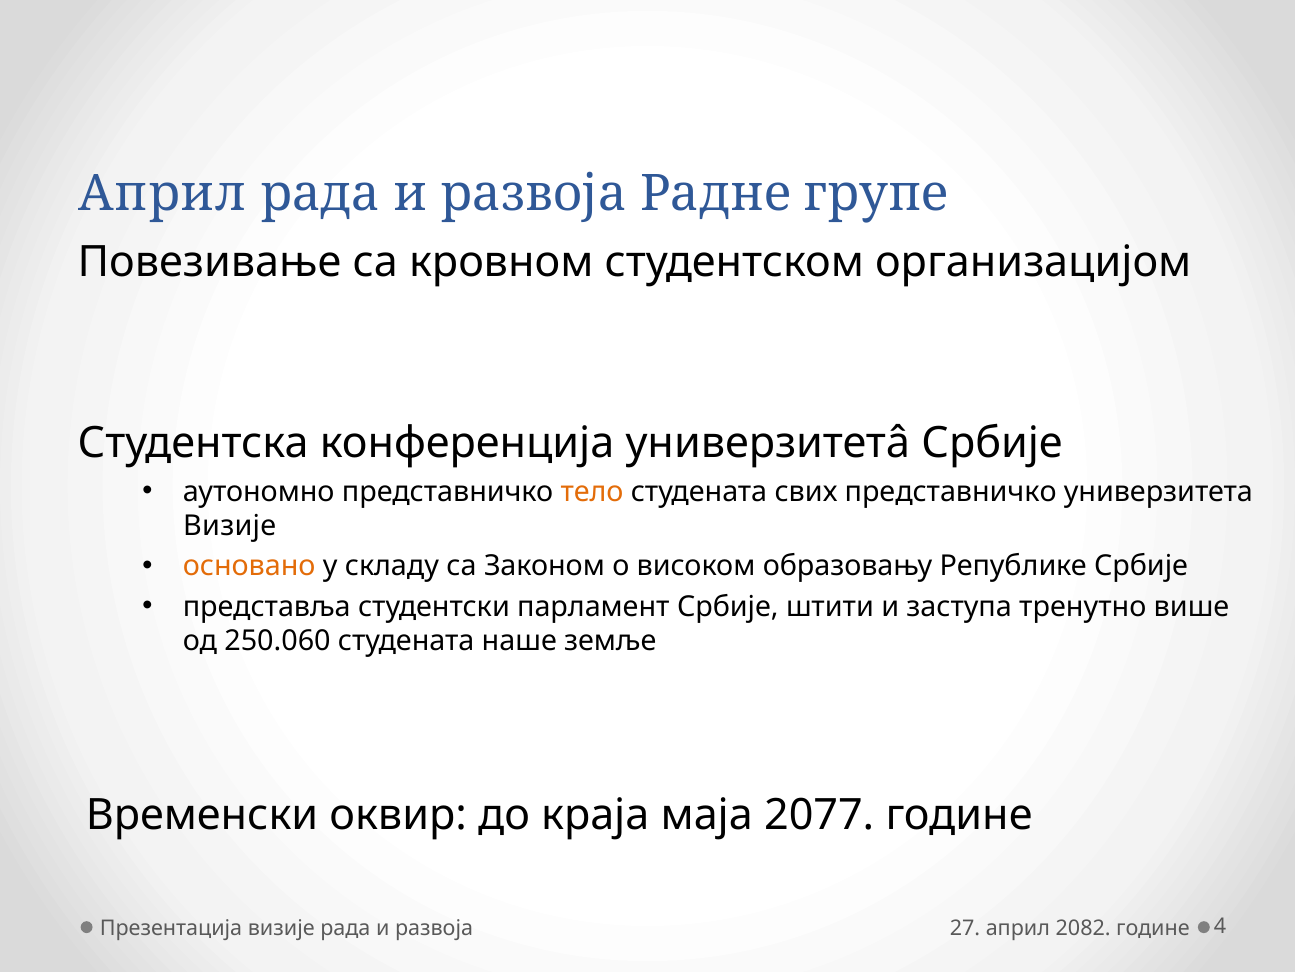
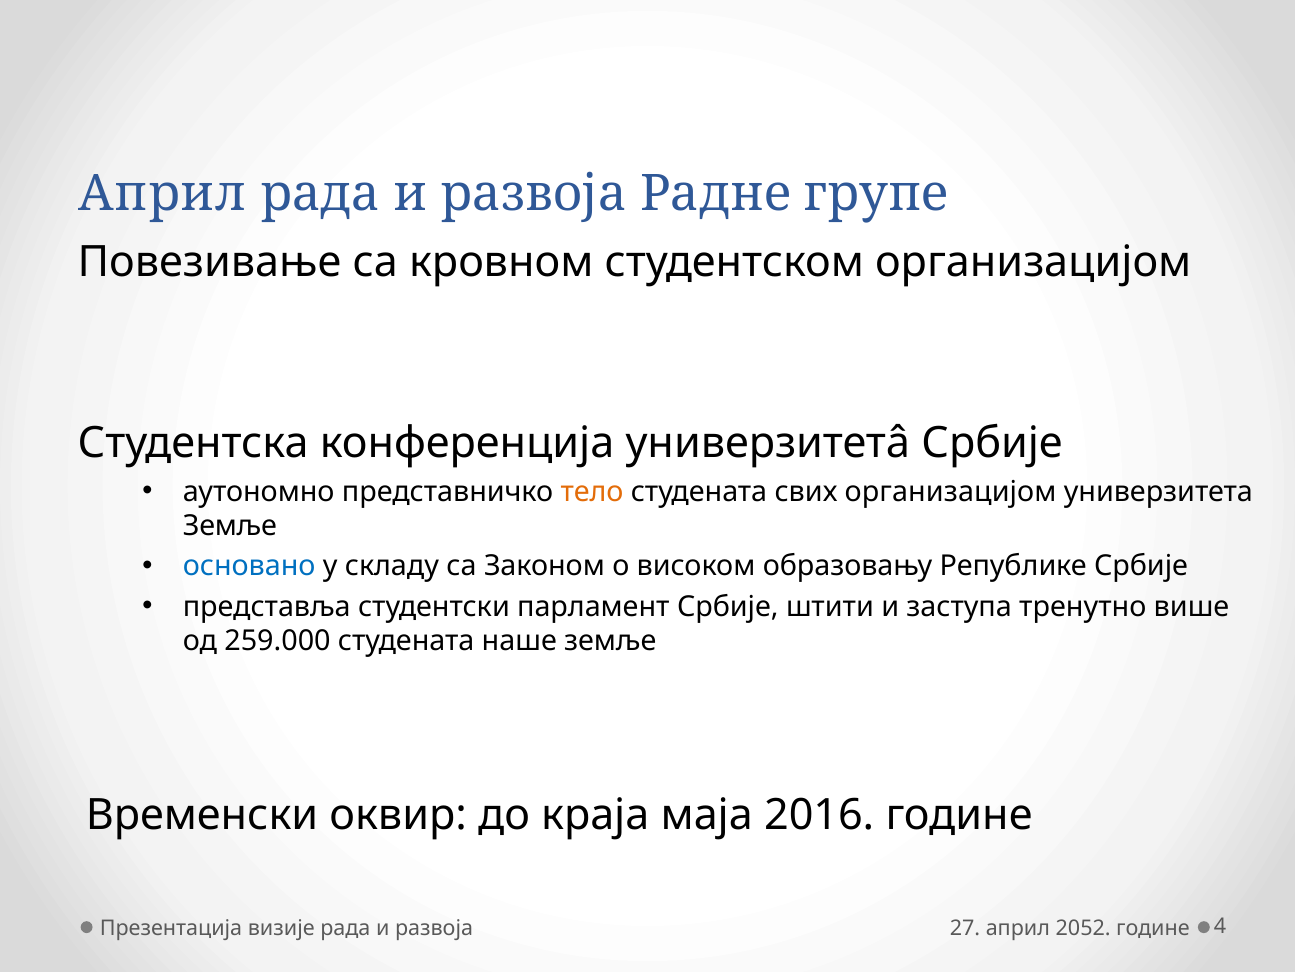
свих представничко: представничко -> организацијом (951, 491)
Визије: Визије -> Земље (230, 526)
основано colour: orange -> blue (249, 566)
250.060: 250.060 -> 259.000 (277, 641)
2077: 2077 -> 2016 (819, 814)
2082: 2082 -> 2052 (1083, 928)
